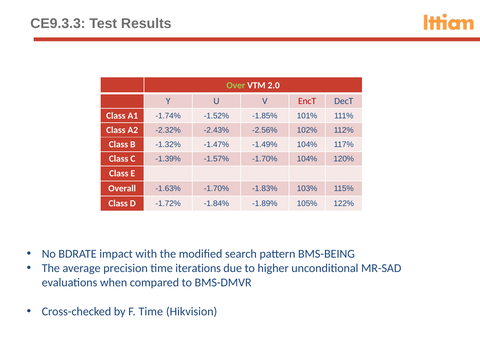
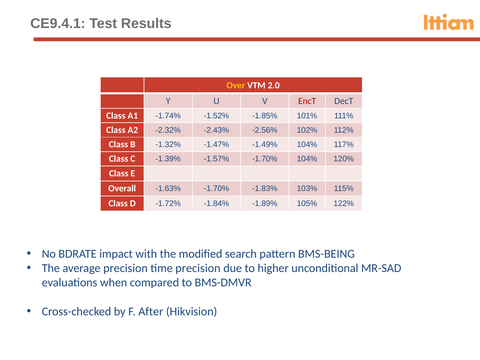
CE9.3.3: CE9.3.3 -> CE9.4.1 (58, 23)
Over colour: light green -> yellow (236, 85)
time iterations: iterations -> precision (198, 268)
F Time: Time -> After (151, 311)
